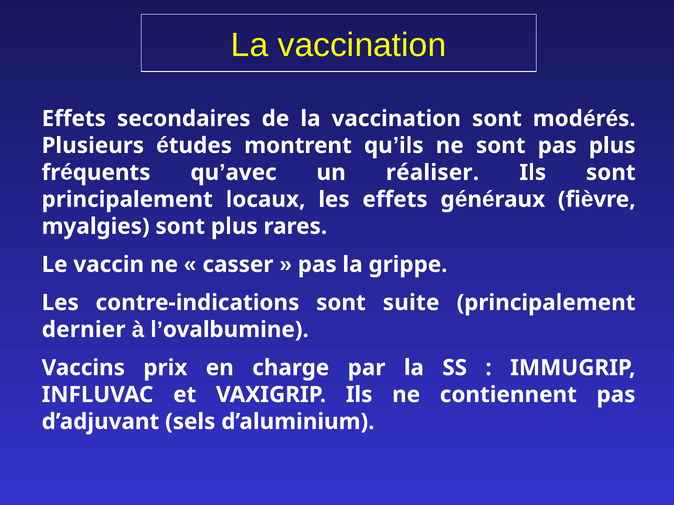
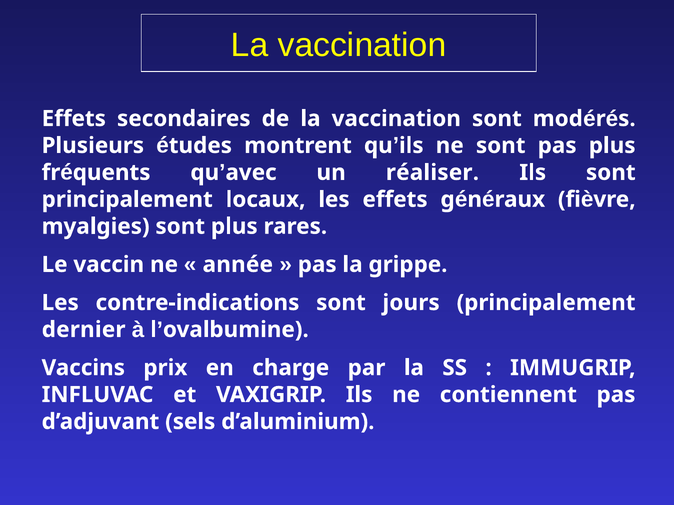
casser: casser -> année (238, 265)
suite: suite -> jours (411, 303)
